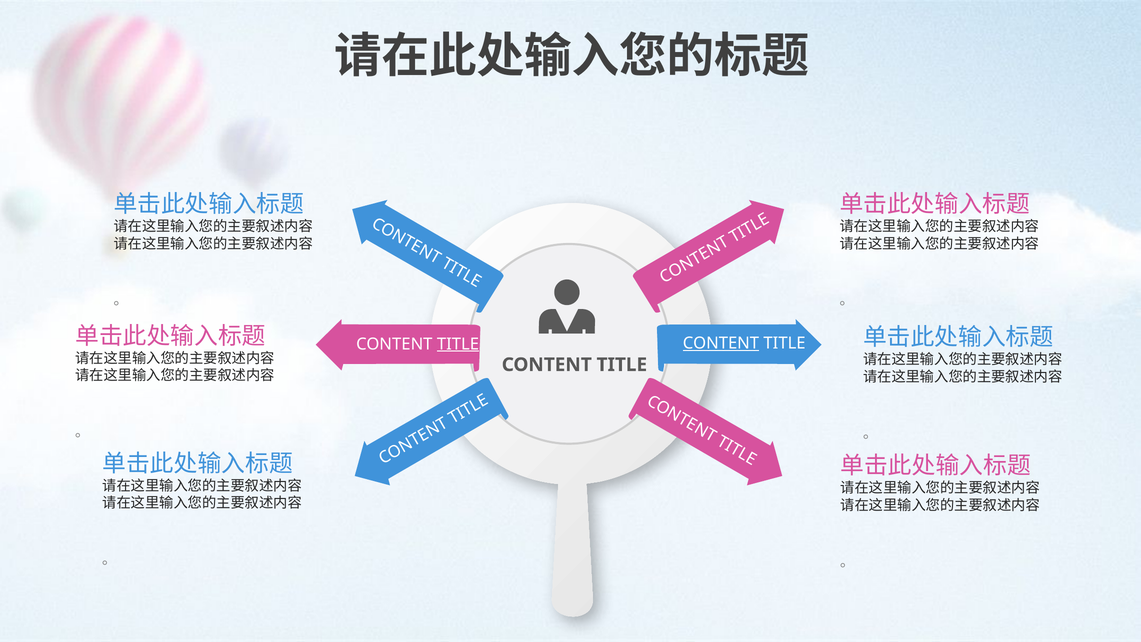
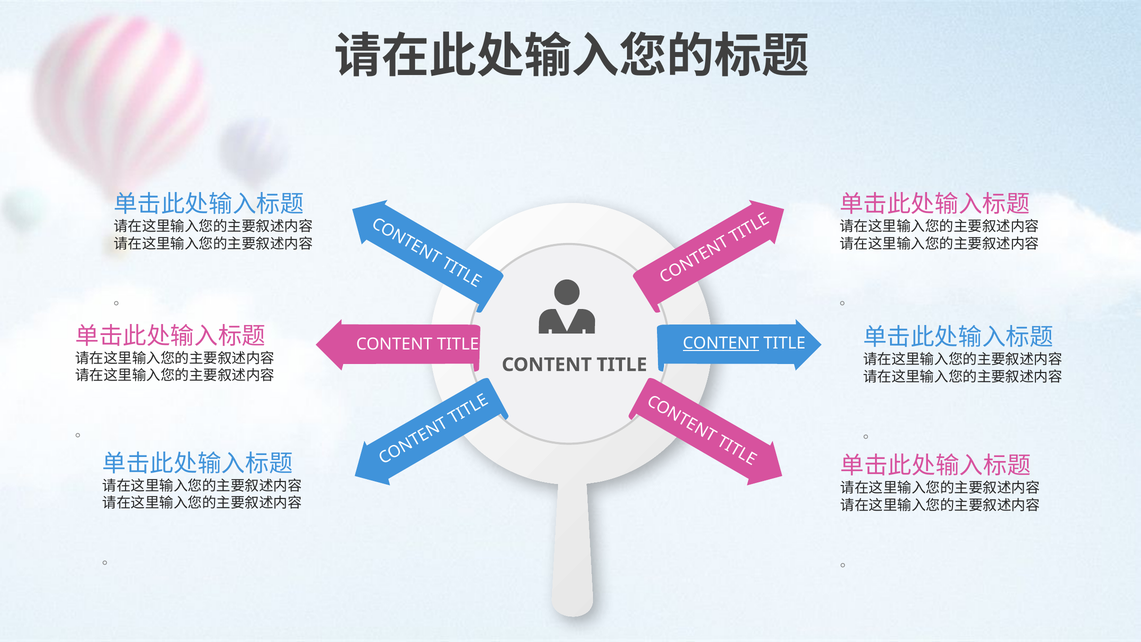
TITLE underline: present -> none (458, 344)
